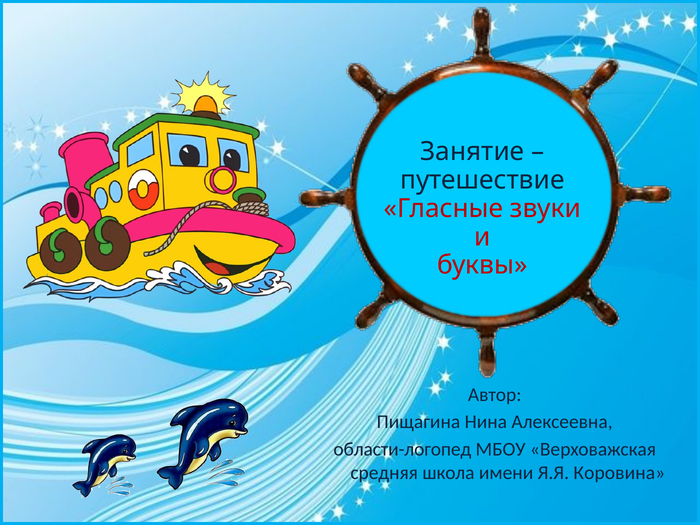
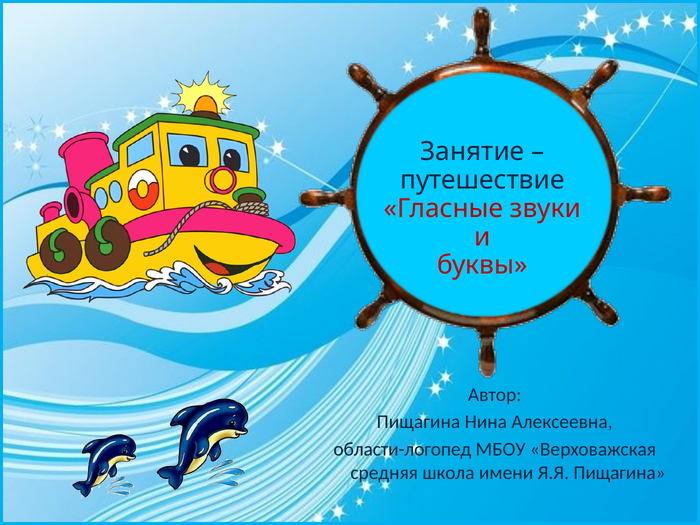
Я.Я Коровина: Коровина -> Пищагина (619, 473)
